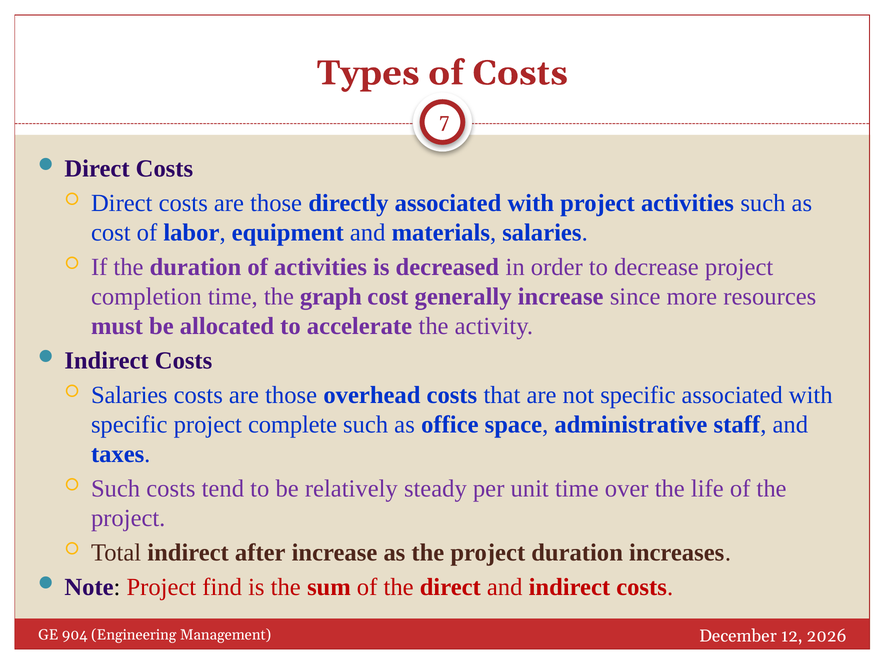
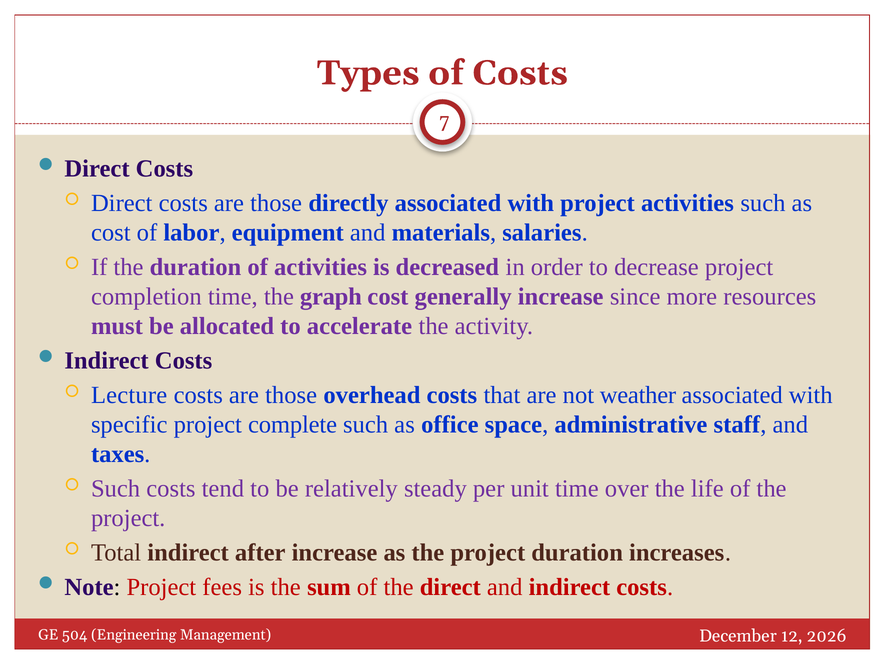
Salaries: Salaries -> Lecture (129, 395)
not specific: specific -> weather (638, 395)
find: find -> fees (222, 587)
904: 904 -> 504 (75, 635)
